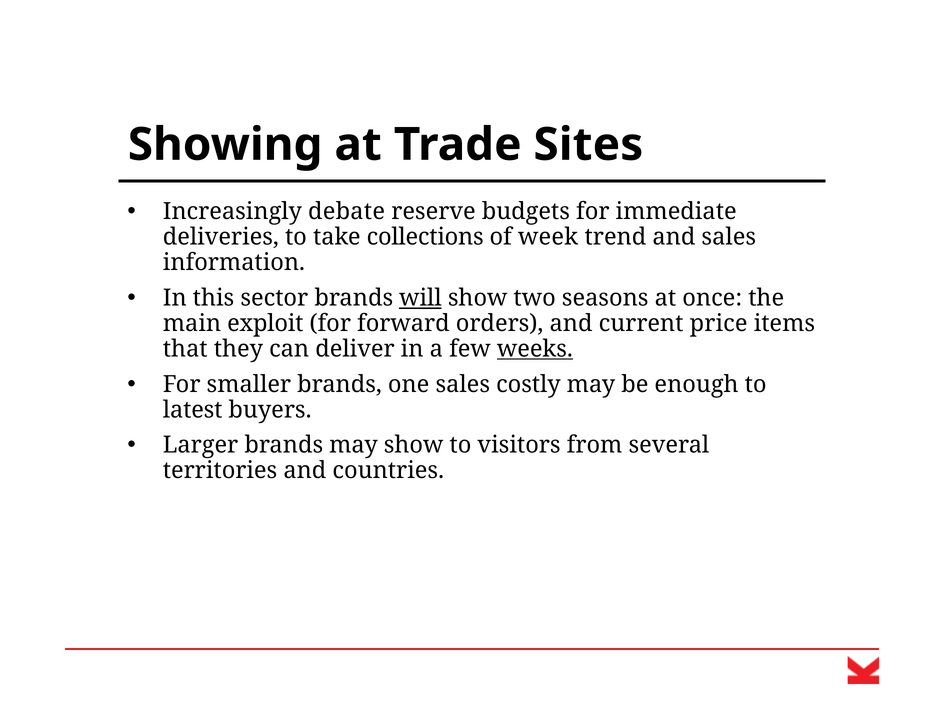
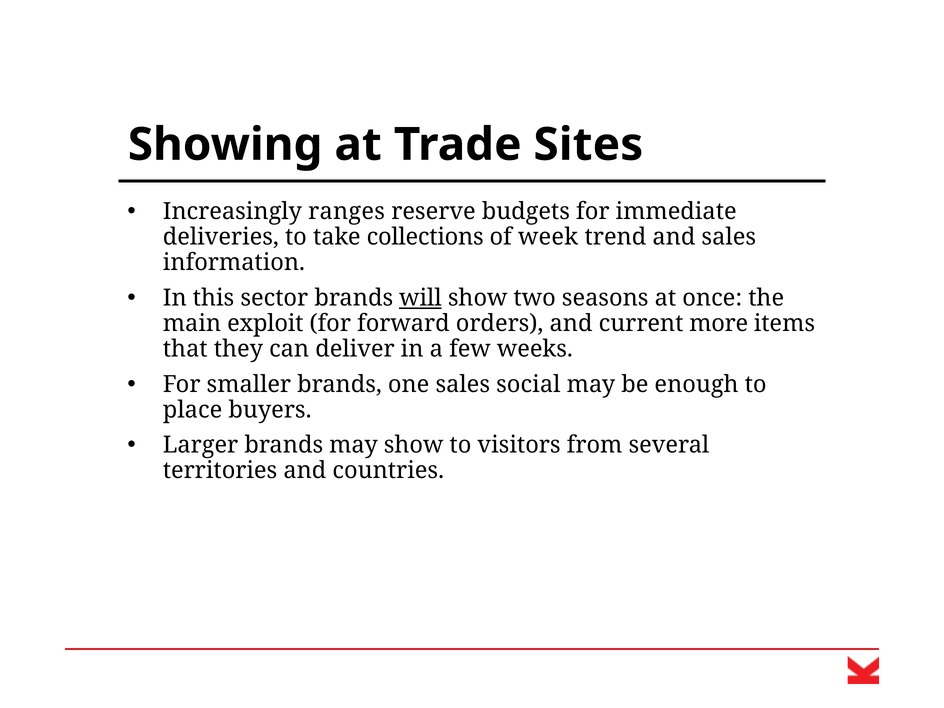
debate: debate -> ranges (347, 212)
price: price -> more (719, 323)
weeks underline: present -> none (535, 349)
costly: costly -> social (528, 384)
latest: latest -> place (193, 410)
